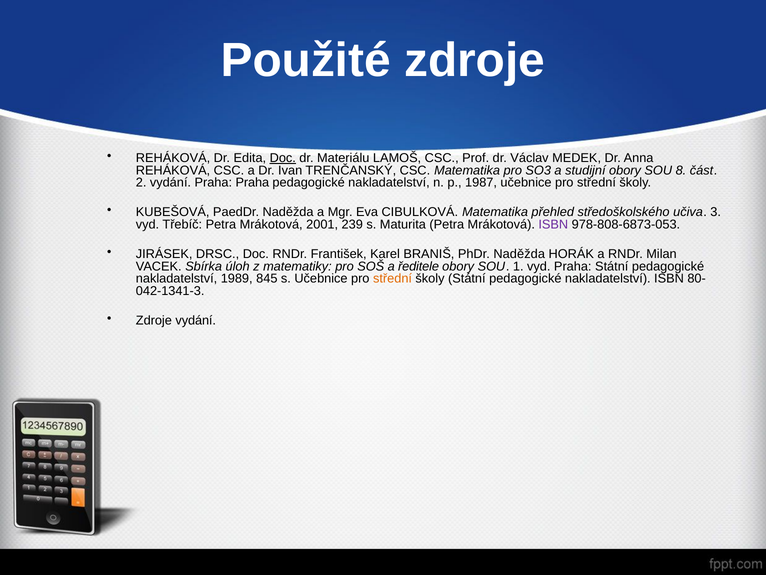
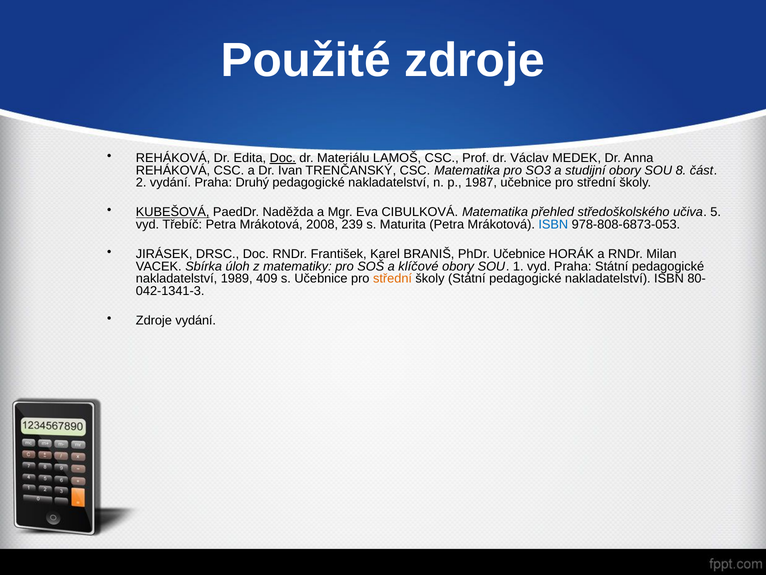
Praha Praha: Praha -> Druhý (252, 182)
KUBEŠOVÁ underline: none -> present (173, 212)
3: 3 -> 5 (716, 212)
2001: 2001 -> 2008 (322, 224)
ISBN colour: purple -> blue (553, 224)
PhDr Naděžda: Naděžda -> Učebnice (519, 254)
ředitele: ředitele -> klíčové (418, 266)
845: 845 -> 409 (267, 278)
